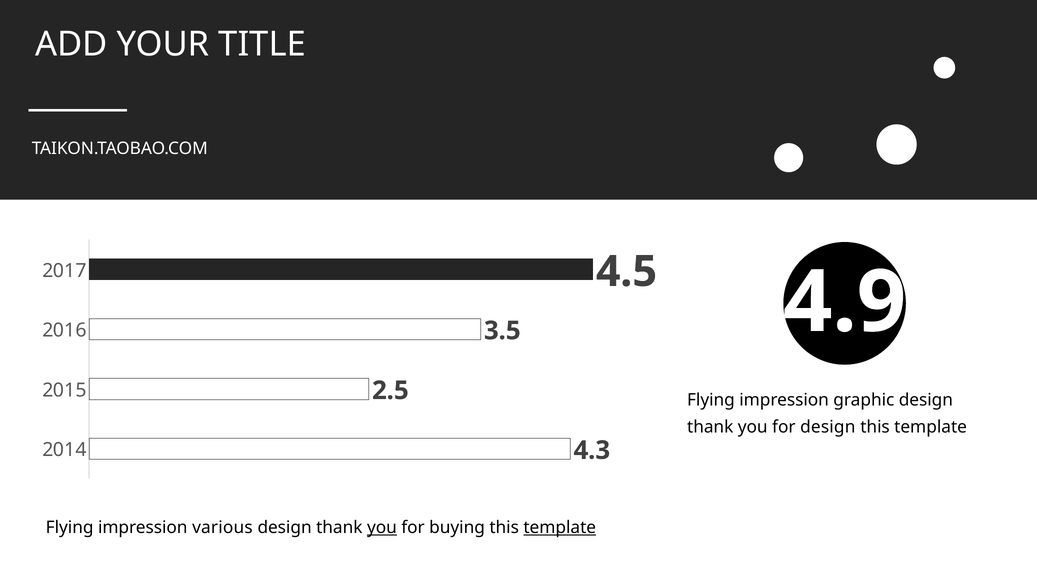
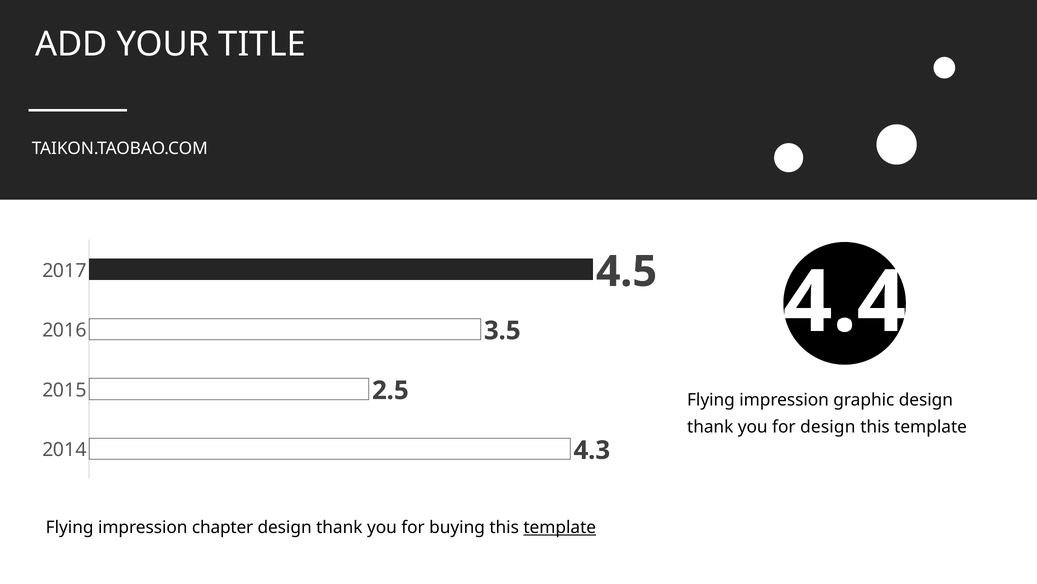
4.9: 4.9 -> 4.4 (845, 302)
various: various -> chapter (223, 527)
you underline: present -> none (382, 527)
